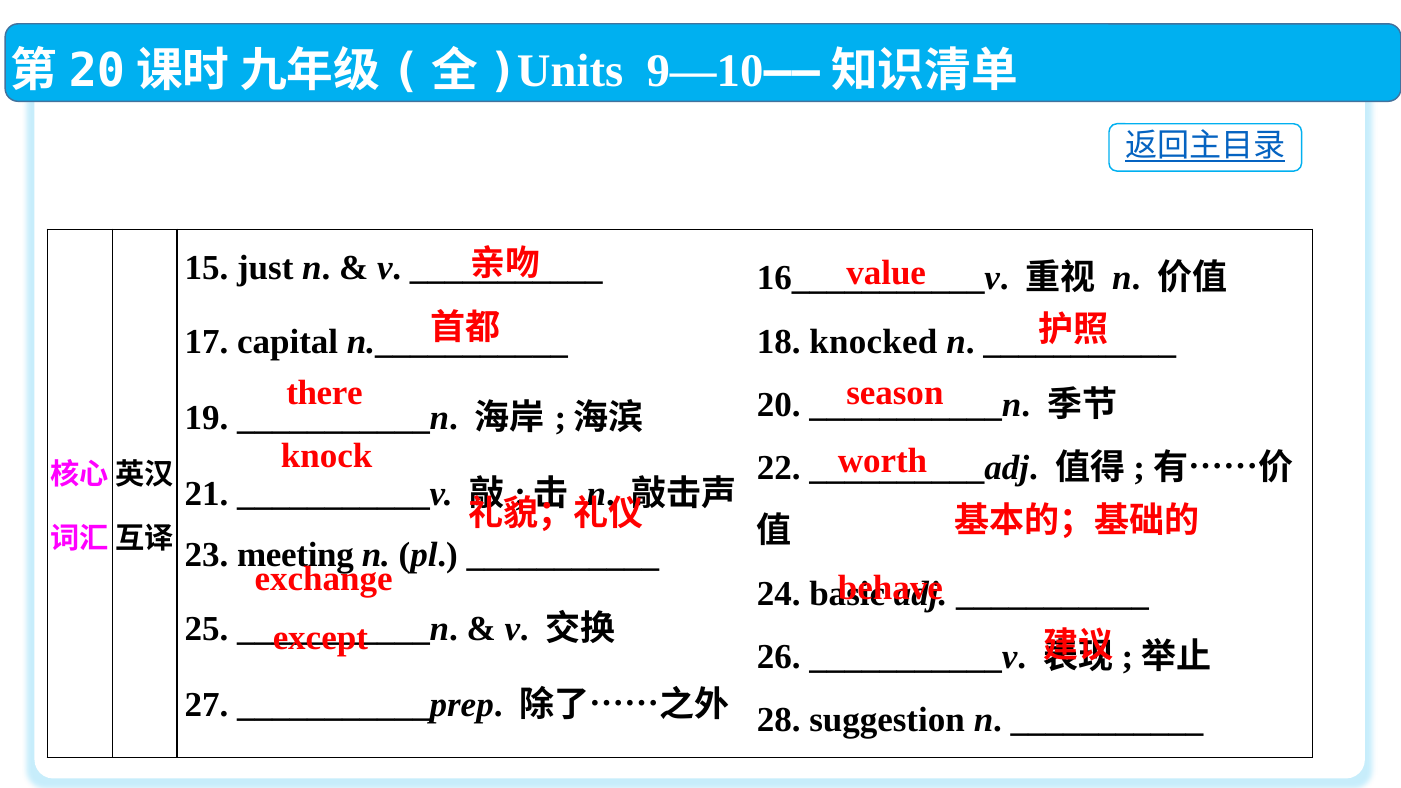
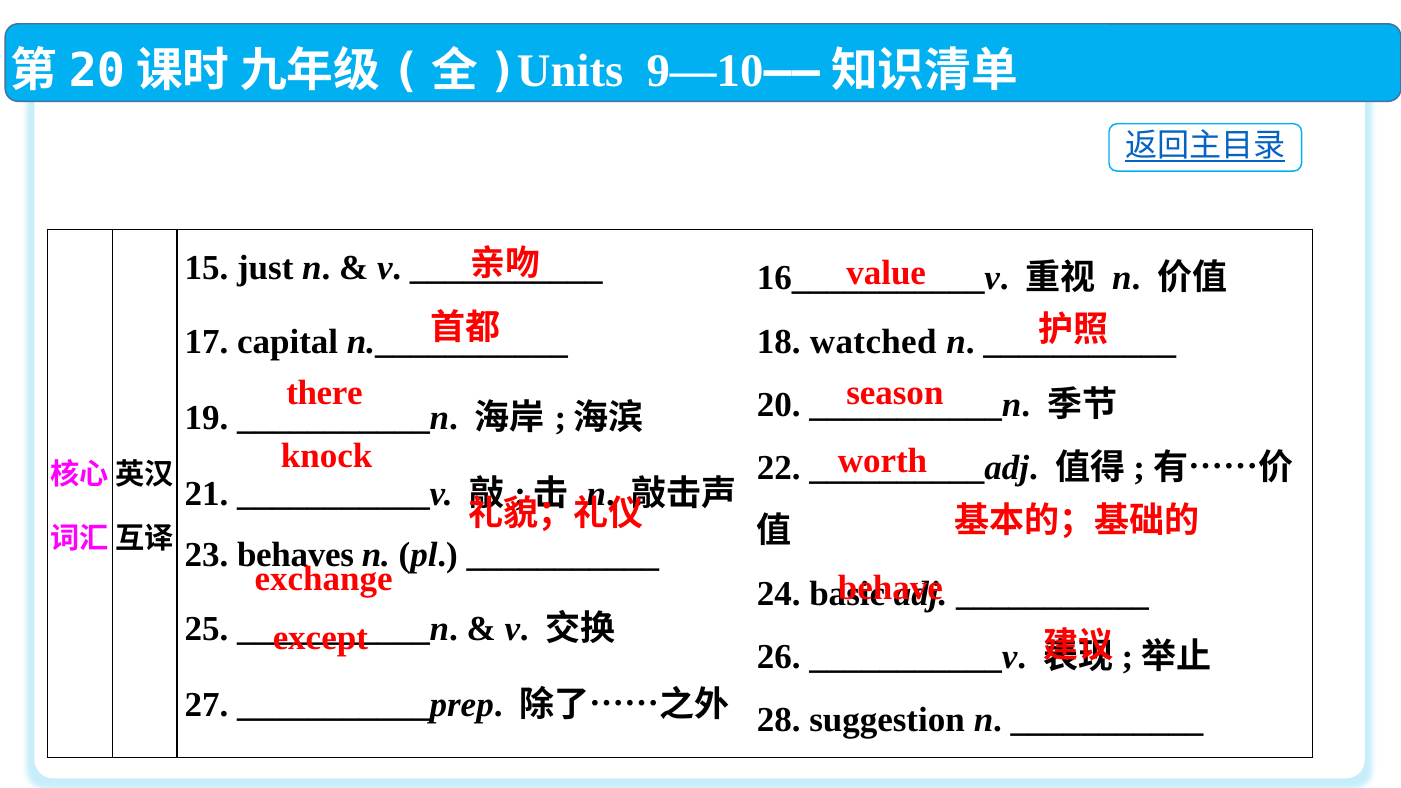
knocked: knocked -> watched (873, 341)
meeting: meeting -> behaves (296, 555)
